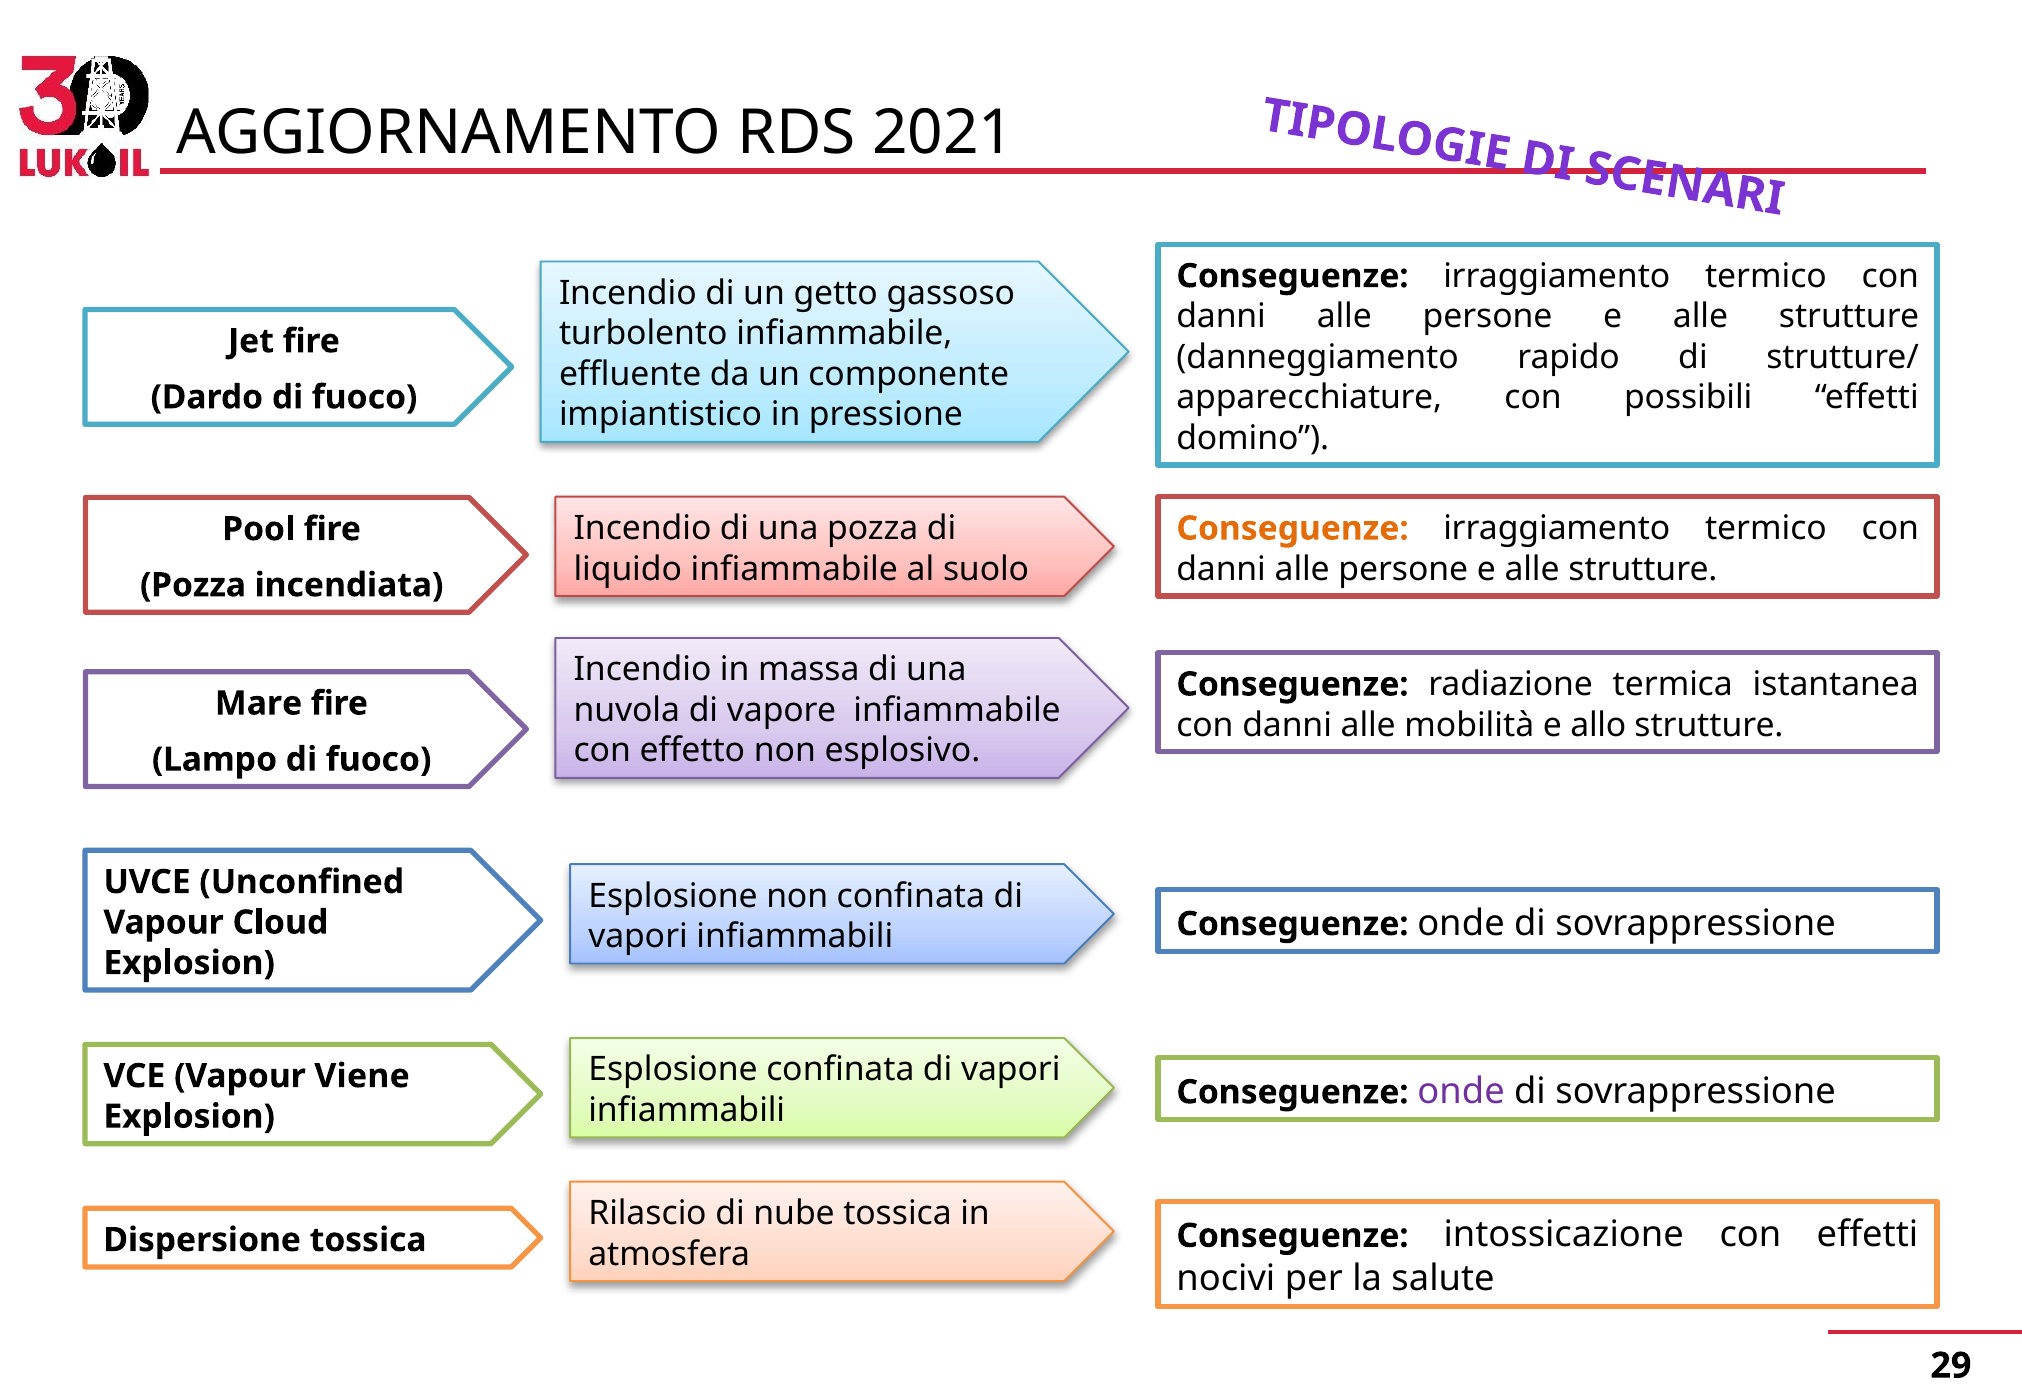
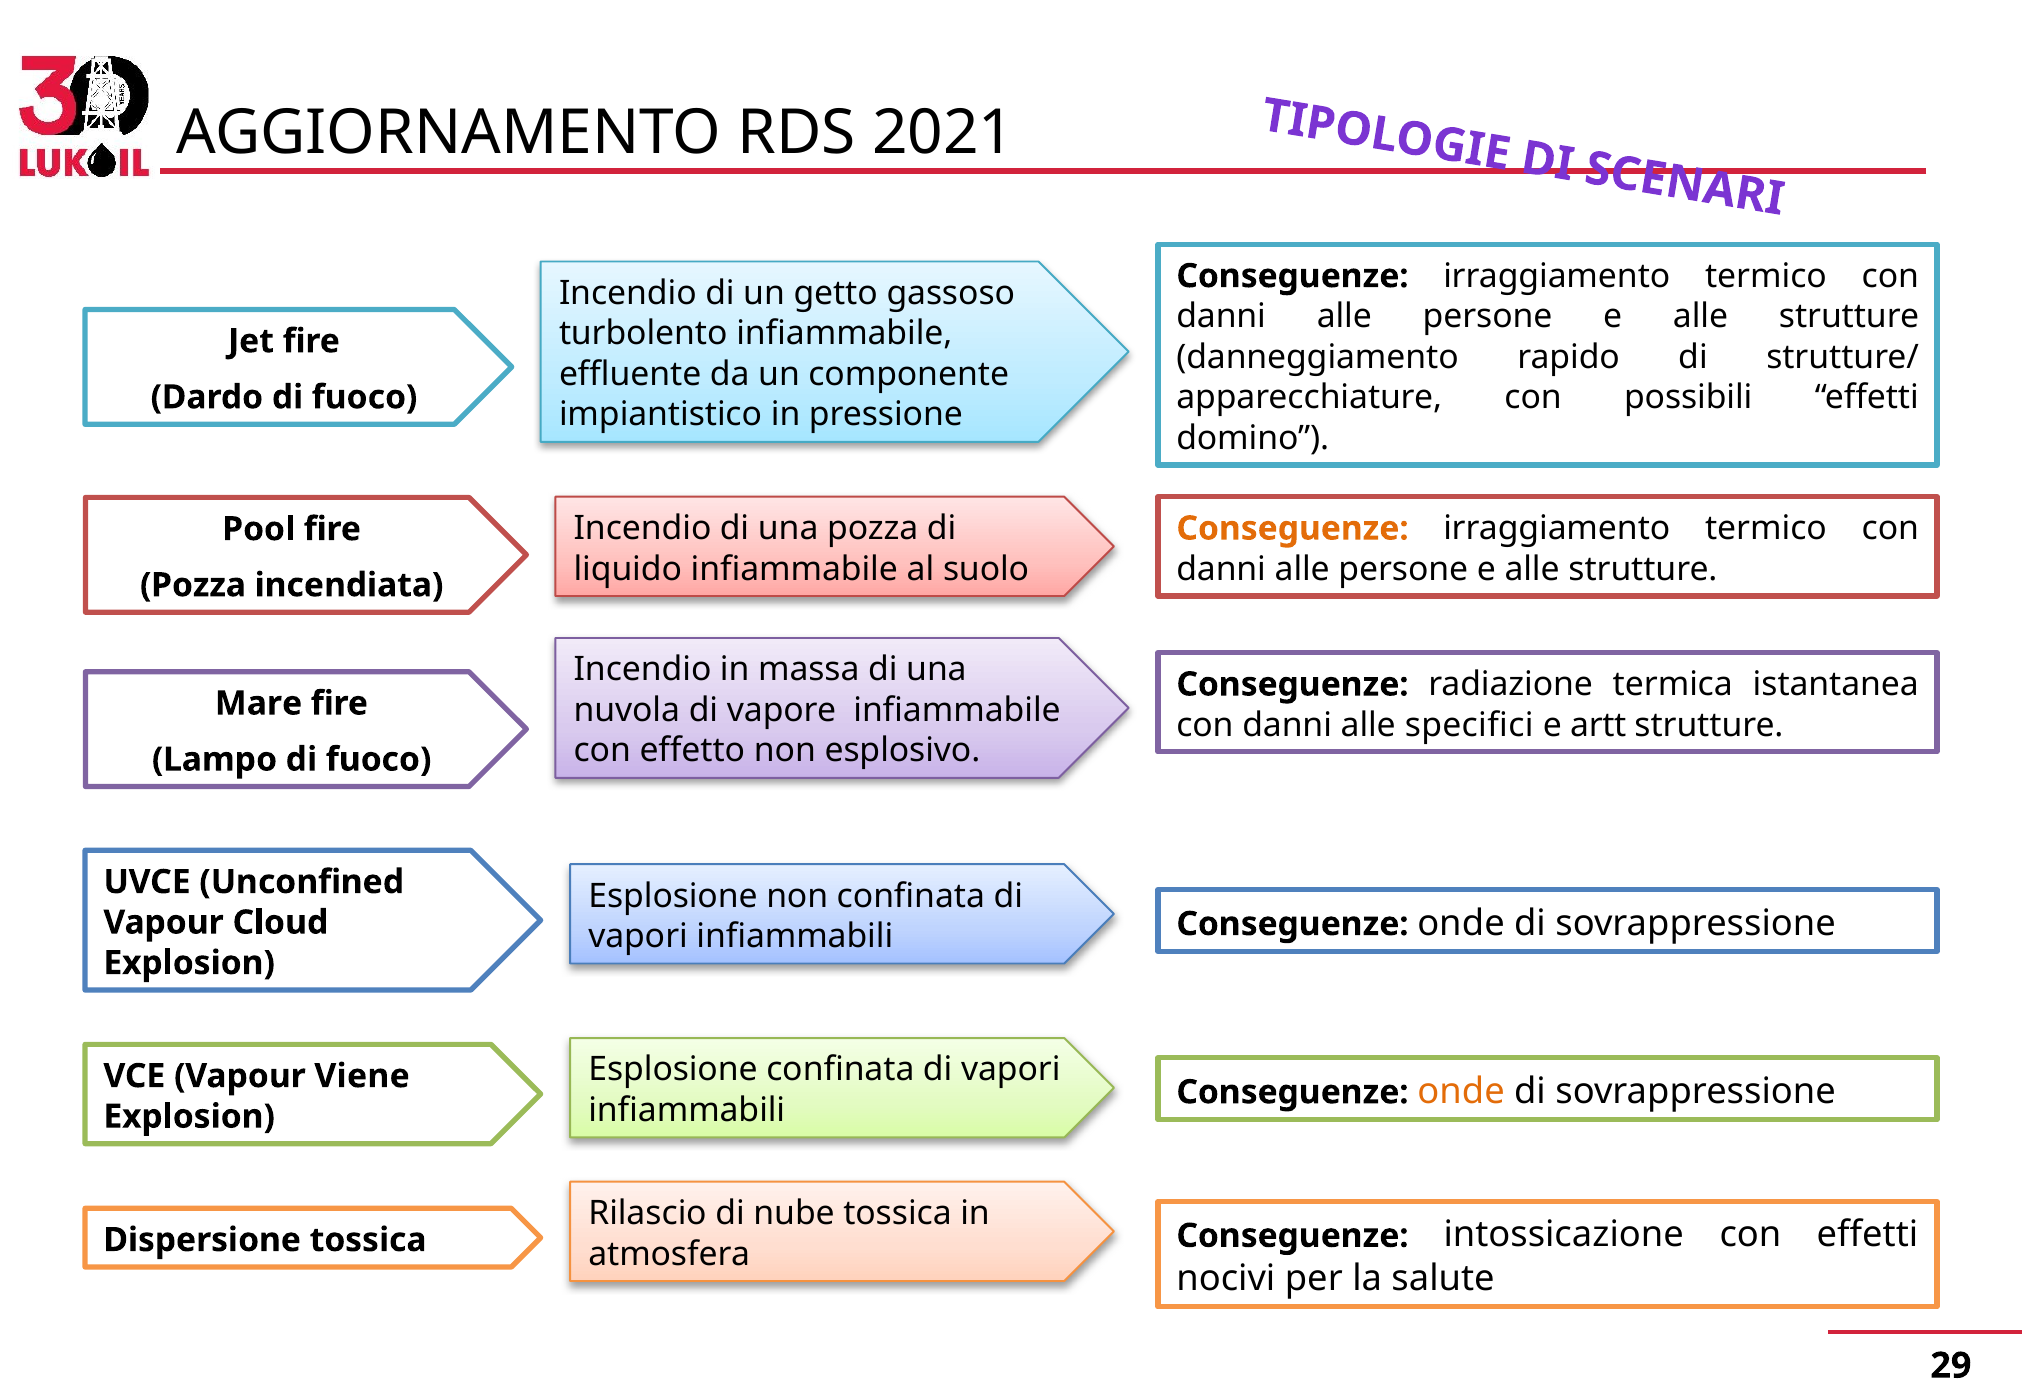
mobilità: mobilità -> specifici (1469, 725)
allo: allo -> artt (1598, 725)
onde colour: purple -> orange (1461, 1091)
